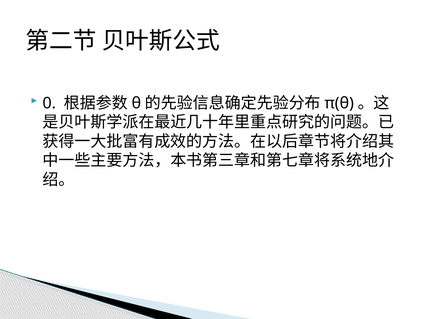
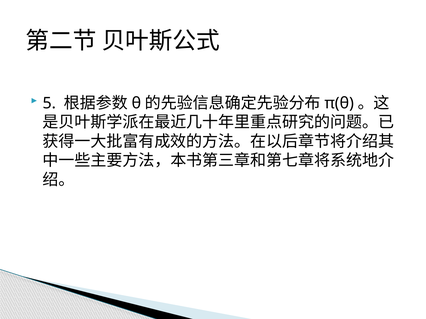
0: 0 -> 5 (49, 103)
